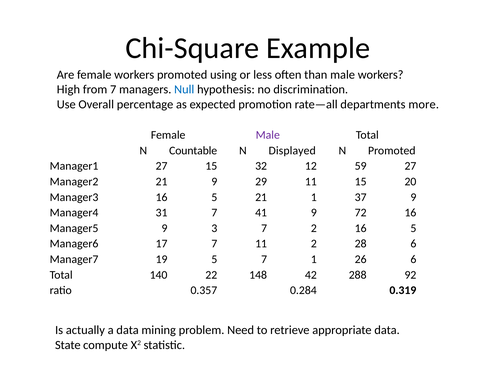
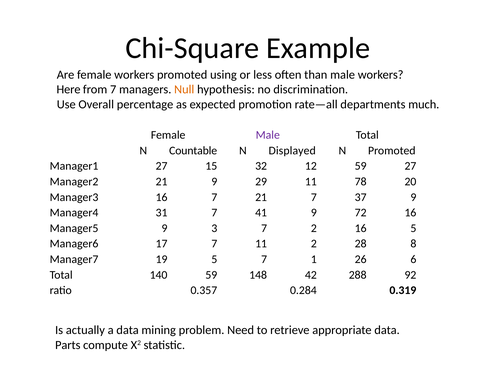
High: High -> Here (69, 89)
Null colour: blue -> orange (184, 89)
more: more -> much (424, 104)
11 15: 15 -> 78 (361, 182)
Manager3 16 5: 5 -> 7 (214, 197)
21 1: 1 -> 7 (314, 197)
28 6: 6 -> 8 (413, 244)
140 22: 22 -> 59 (211, 275)
State: State -> Parts (68, 345)
